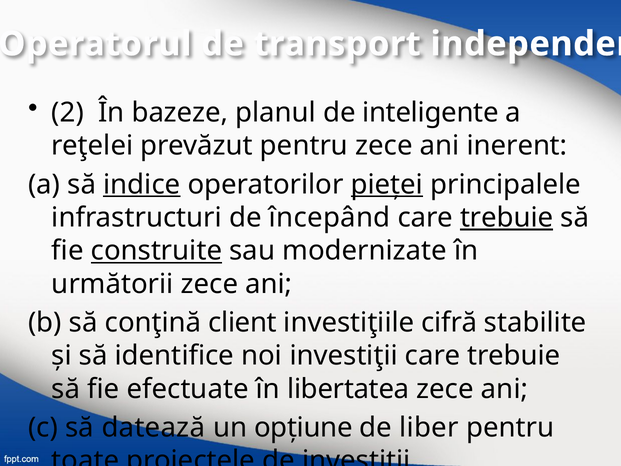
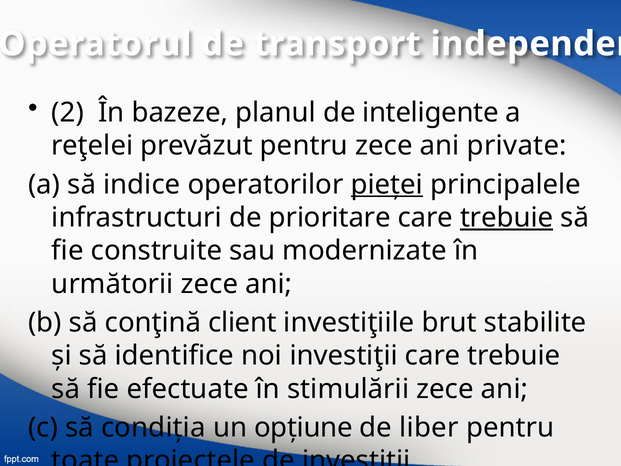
inerent: inerent -> private (517, 146)
indice underline: present -> none (142, 184)
începând: începând -> prioritare (330, 218)
construite underline: present -> none (156, 251)
cifră: cifră -> brut (449, 322)
libertatea: libertatea -> stimulării (348, 389)
datează: datează -> condiţia (153, 427)
